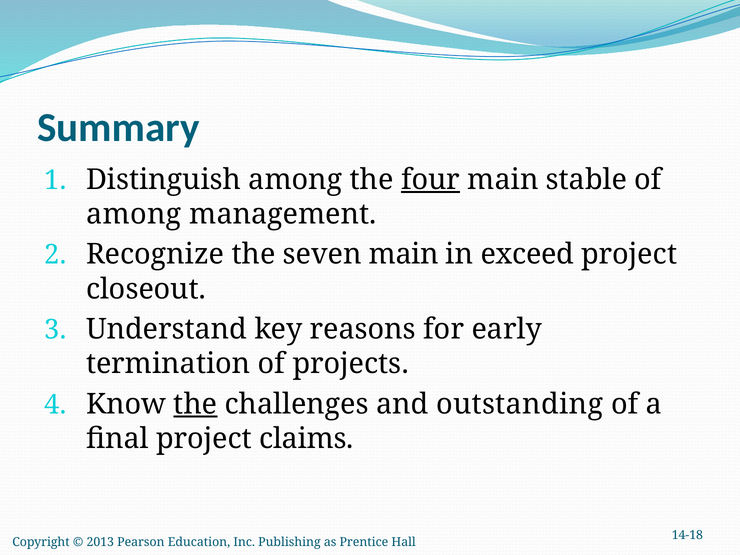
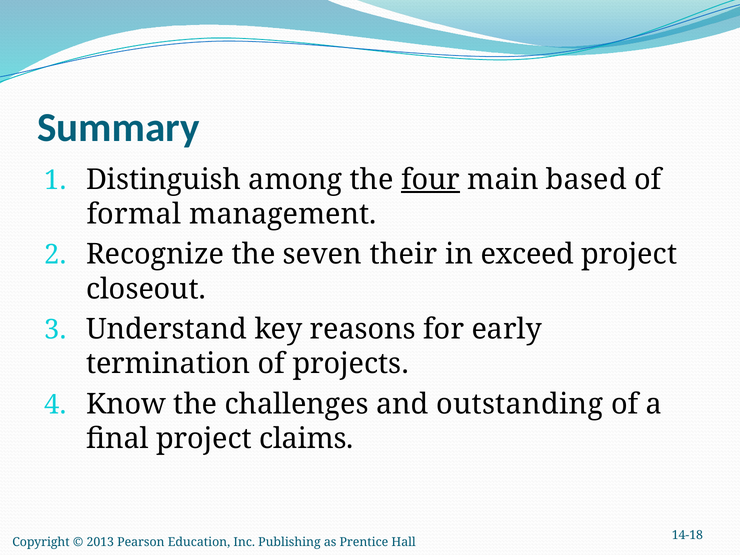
stable: stable -> based (586, 180)
among: among -> formal (134, 214)
seven main: main -> their (403, 254)
the underline: present -> none (195, 404)
